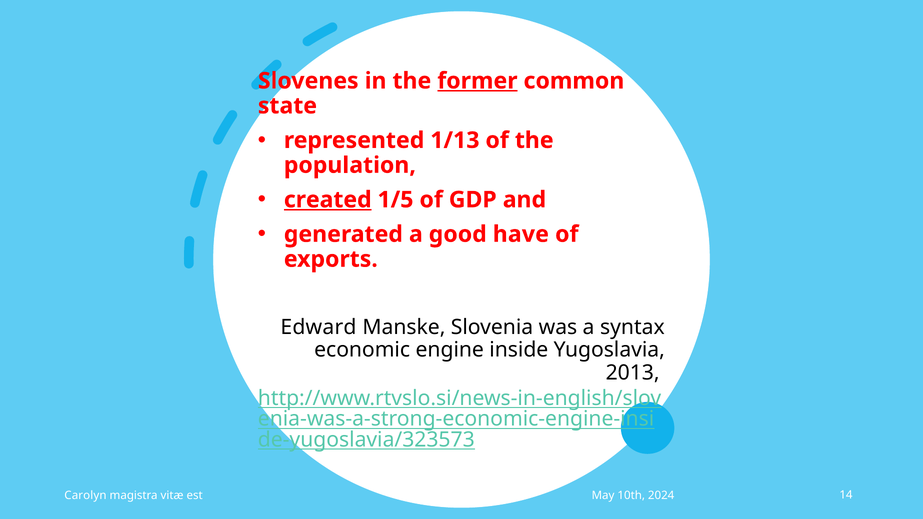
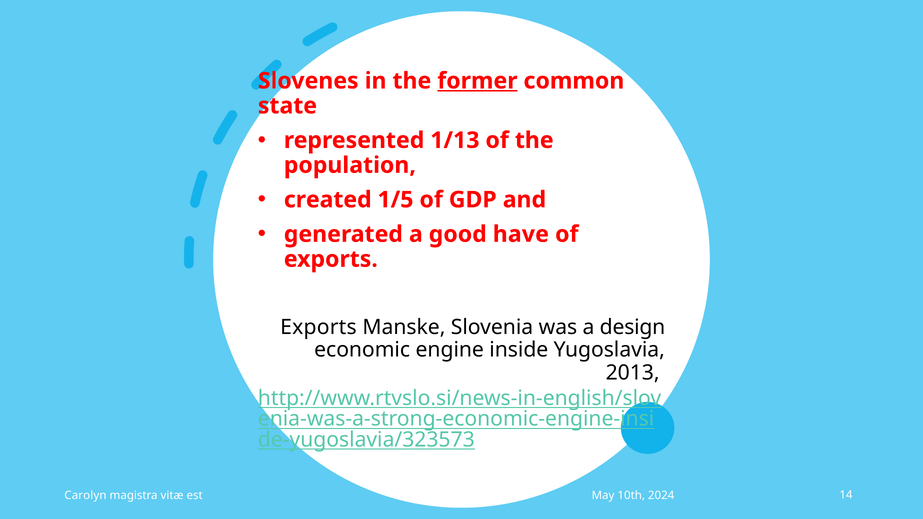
created underline: present -> none (328, 200)
Edward: Edward -> Exports (318, 327)
syntax: syntax -> design (633, 327)
